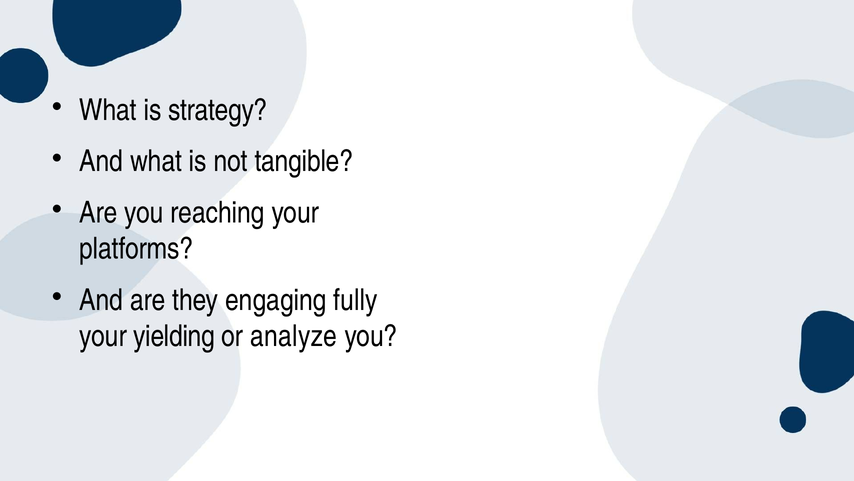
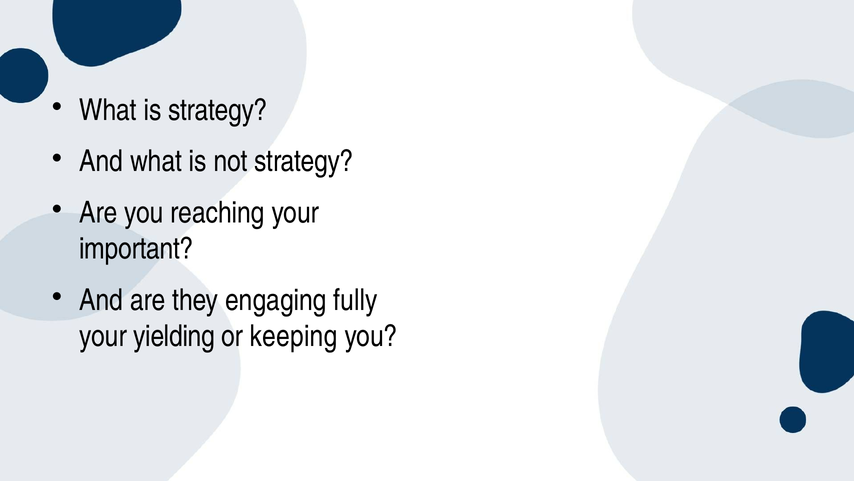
not tangible: tangible -> strategy (304, 161)
platforms: platforms -> important (136, 249)
analyze: analyze -> keeping (294, 336)
